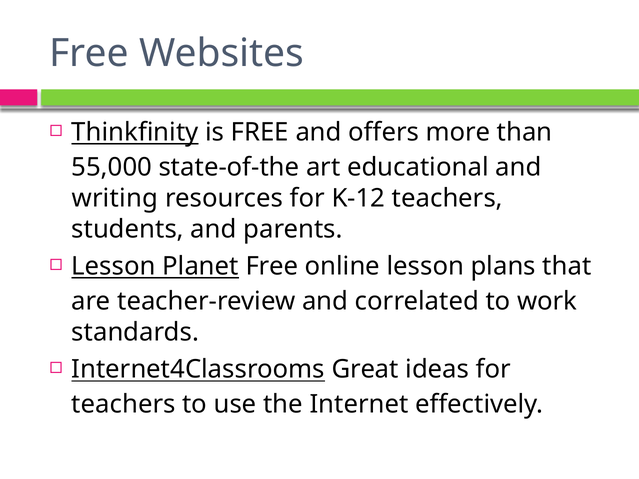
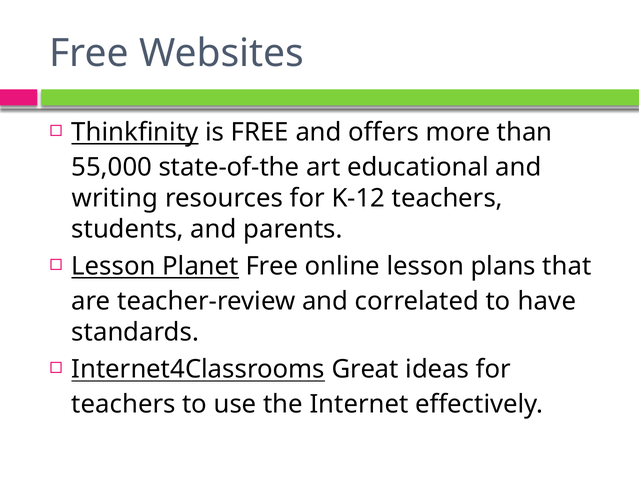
work: work -> have (547, 301)
